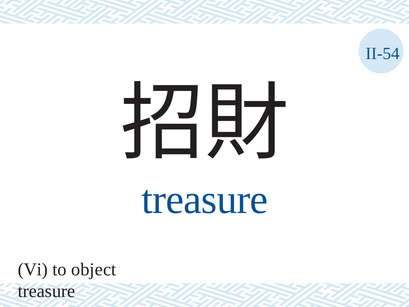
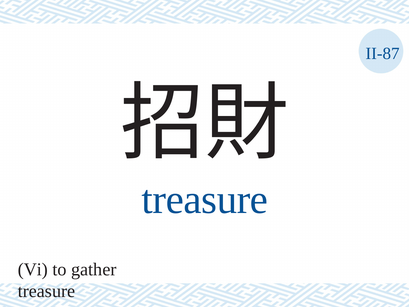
II-54: II-54 -> II-87 (383, 54)
object: object -> gather (94, 269)
